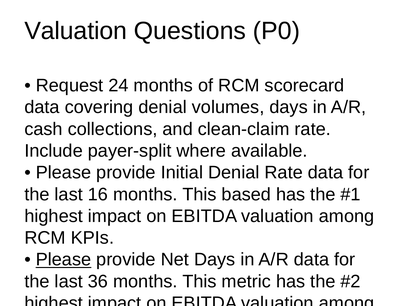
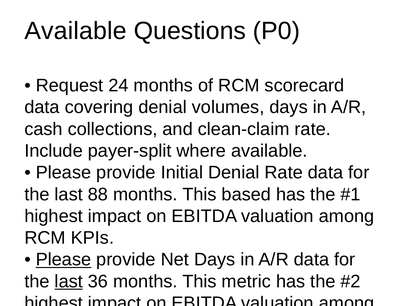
Valuation: Valuation -> Available (76, 31)
16: 16 -> 88 (98, 194)
last underline: none -> present (69, 281)
